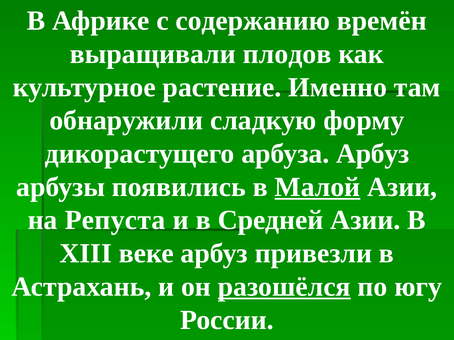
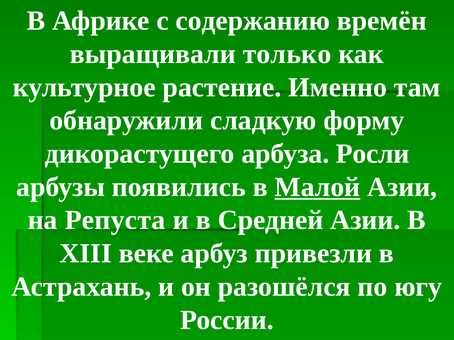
плодов: плодов -> только (287, 54)
арбуза Арбуз: Арбуз -> Росли (373, 154)
разошёлся underline: present -> none (284, 287)
